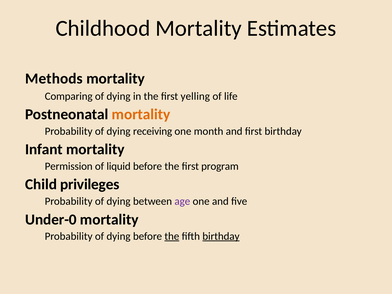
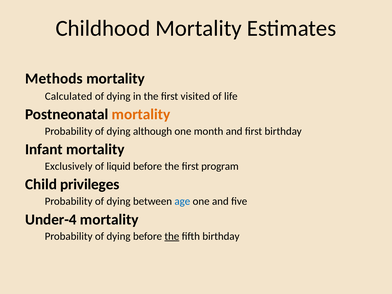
Comparing: Comparing -> Calculated (69, 96)
yelling: yelling -> visited (195, 96)
receiving: receiving -> although (153, 131)
Permission: Permission -> Exclusively (69, 166)
age colour: purple -> blue (182, 201)
Under-0: Under-0 -> Under-4 (51, 219)
birthday underline: present -> none (221, 236)
